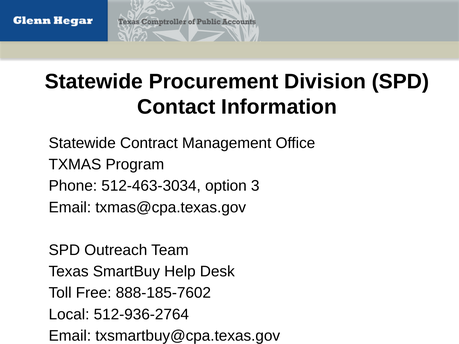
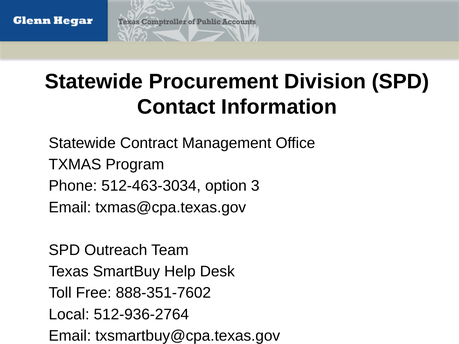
888-185-7602: 888-185-7602 -> 888-351-7602 (163, 293)
